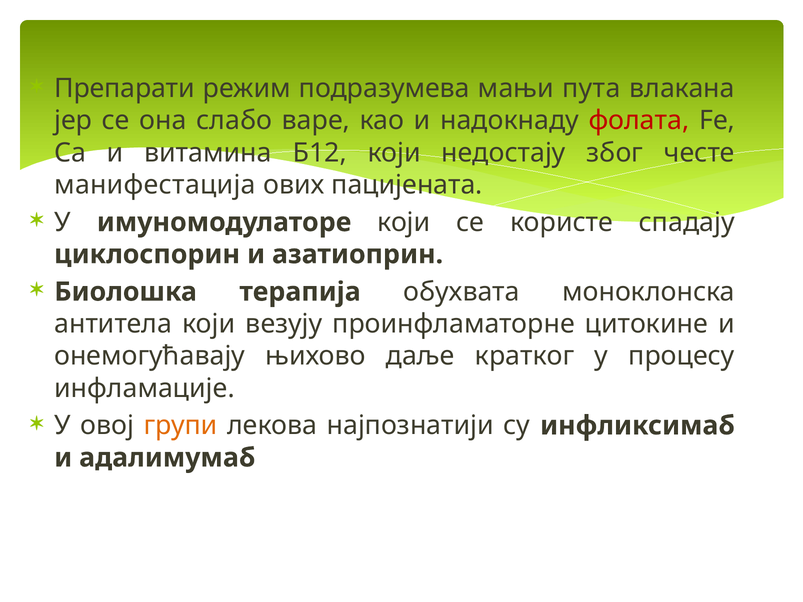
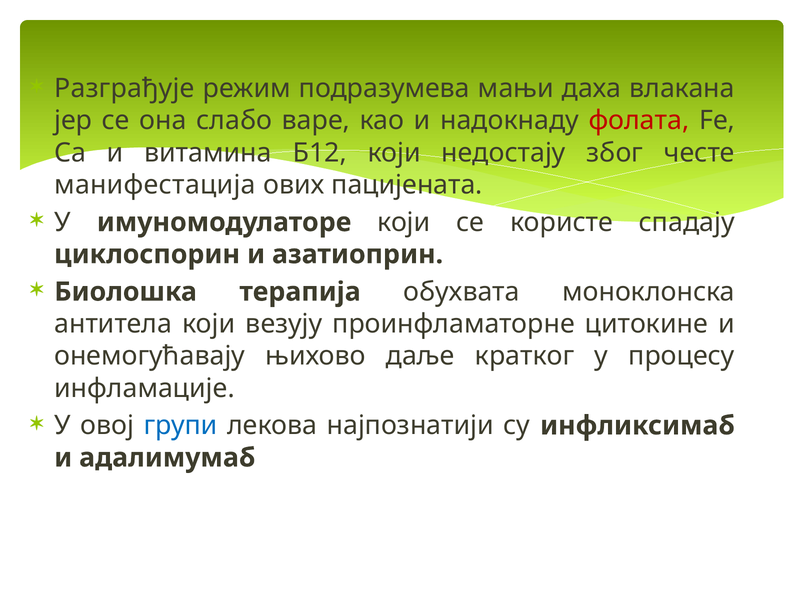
Препарати: Препарати -> Разграђује (124, 89)
пута: пута -> даха (592, 89)
групи colour: orange -> blue (181, 426)
